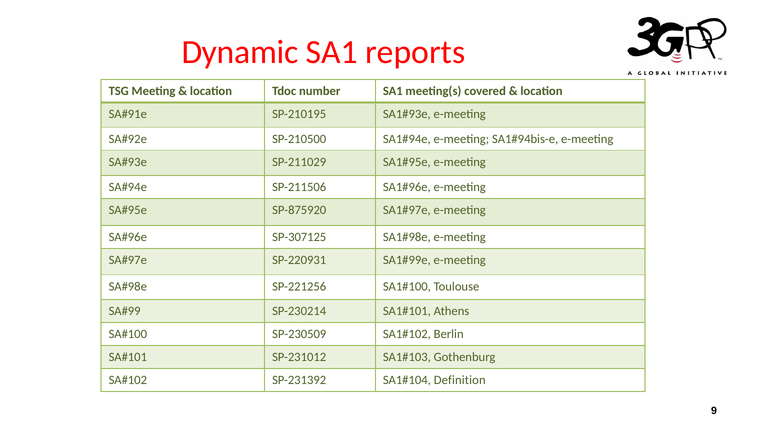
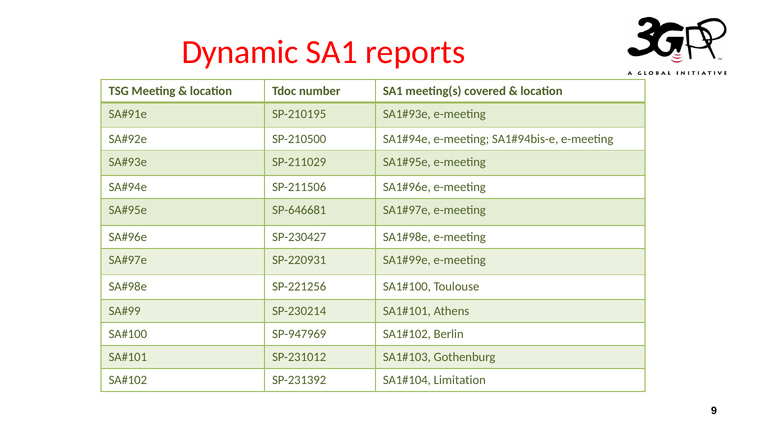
SP-875920: SP-875920 -> SP-646681 (299, 210)
SP-307125: SP-307125 -> SP-230427 (299, 237)
SP-230509: SP-230509 -> SP-947969 (299, 334)
Definition: Definition -> Limitation (460, 380)
